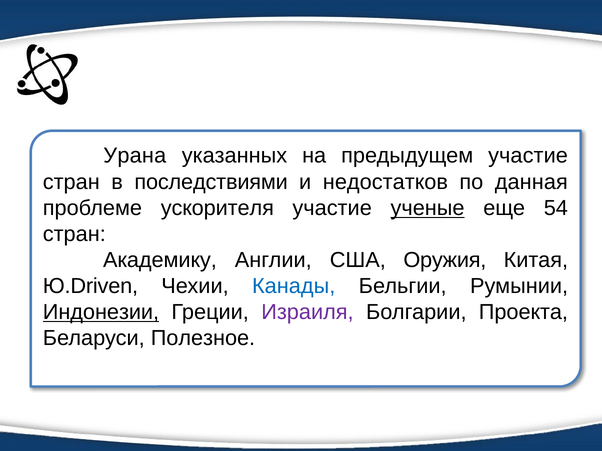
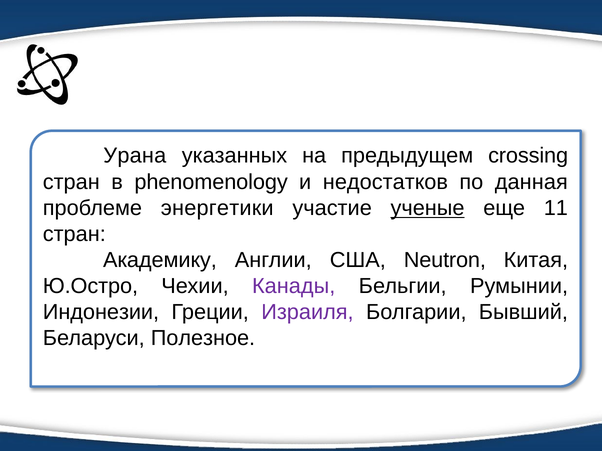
предыдущем участие: участие -> crossing (528, 156)
последствиями: последствиями -> phenomenology (211, 182)
ускорителя: ускорителя -> энергетики (217, 208)
54: 54 -> 11 (556, 208)
Оружия: Оружия -> Neutron (445, 260)
Ю.Driven: Ю.Driven -> Ю.Остро (90, 287)
Канады colour: blue -> purple (294, 287)
Индонезии underline: present -> none (101, 313)
Проекта: Проекта -> Бывший (523, 313)
